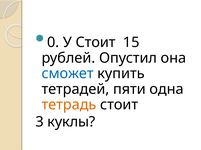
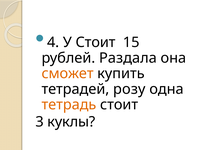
0: 0 -> 4 (53, 43)
Опустил: Опустил -> Раздала (128, 58)
сможет colour: blue -> orange (68, 74)
пяти: пяти -> розу (129, 90)
